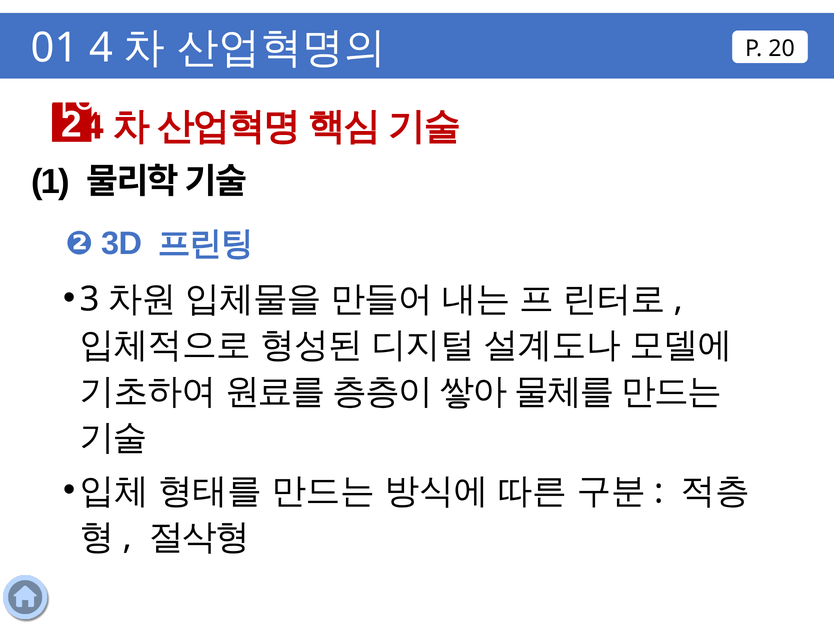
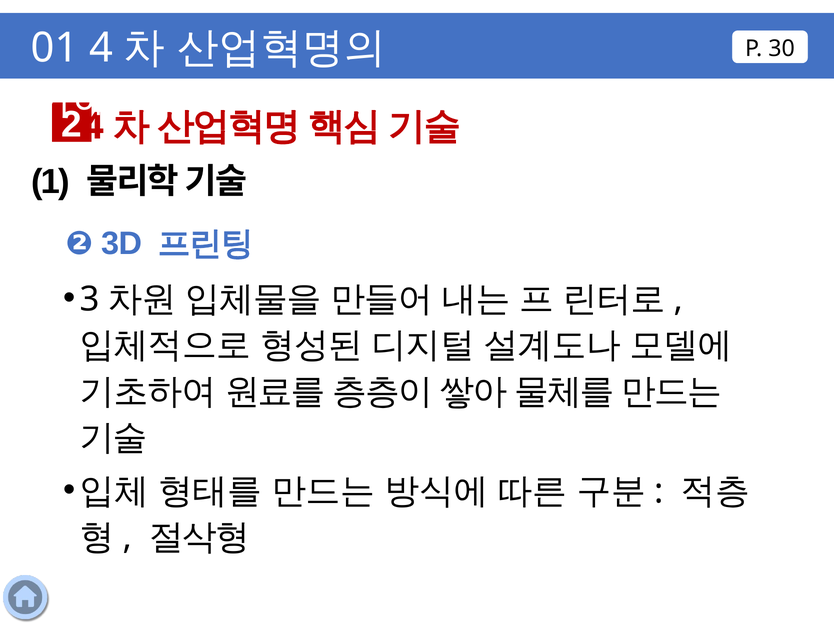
20: 20 -> 30 (782, 48)
